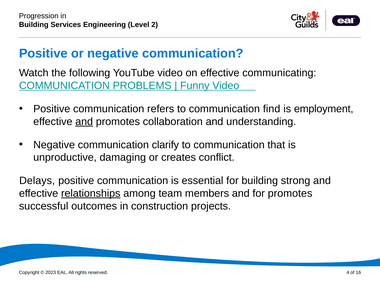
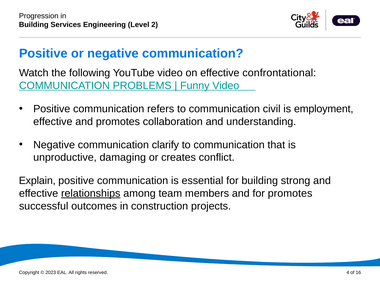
communicating: communicating -> confrontational (279, 73)
find: find -> civil (272, 109)
and underline: present -> none (84, 122)
Delays: Delays -> Explain (37, 181)
